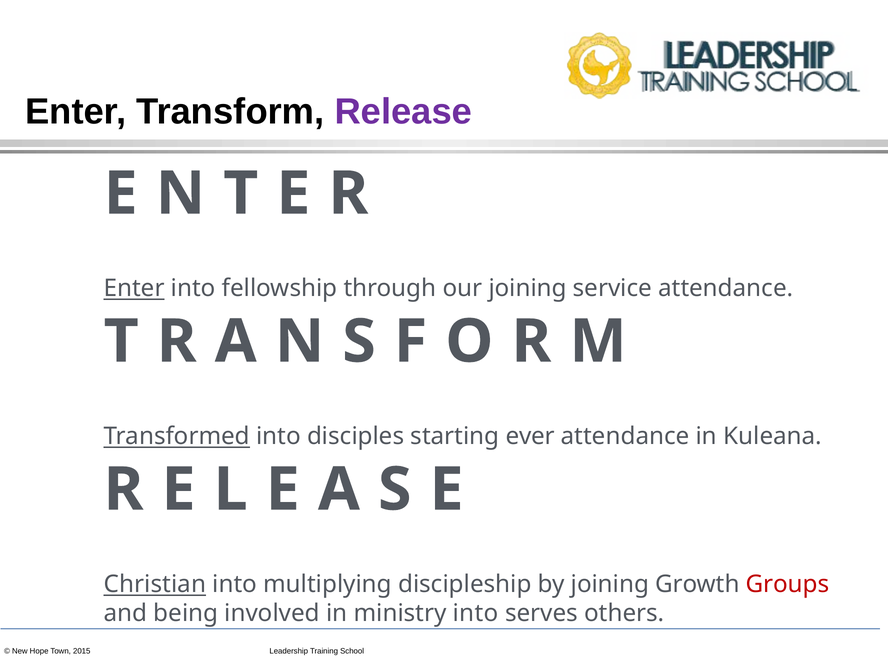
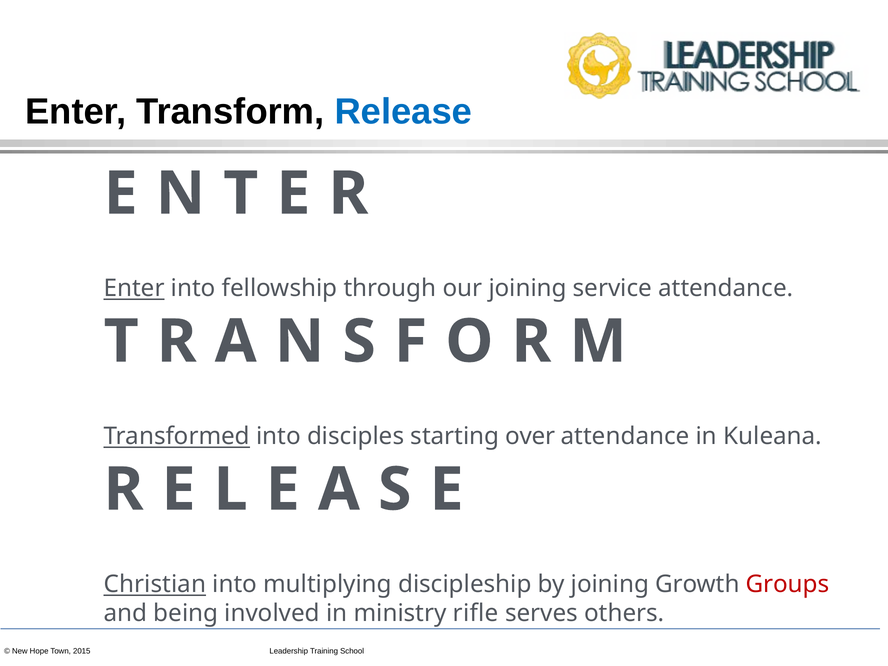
Release colour: purple -> blue (403, 112)
ever: ever -> over (530, 436)
ministry into: into -> rifle (476, 613)
